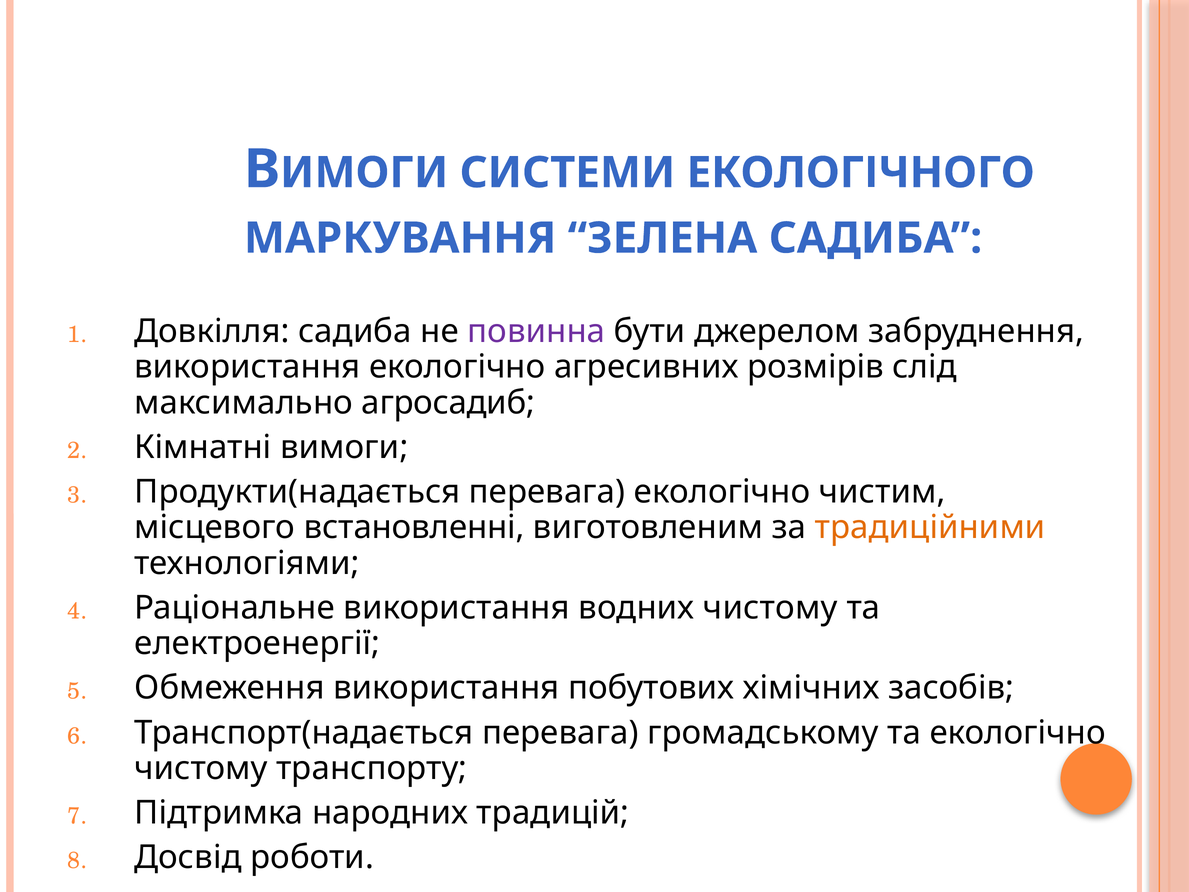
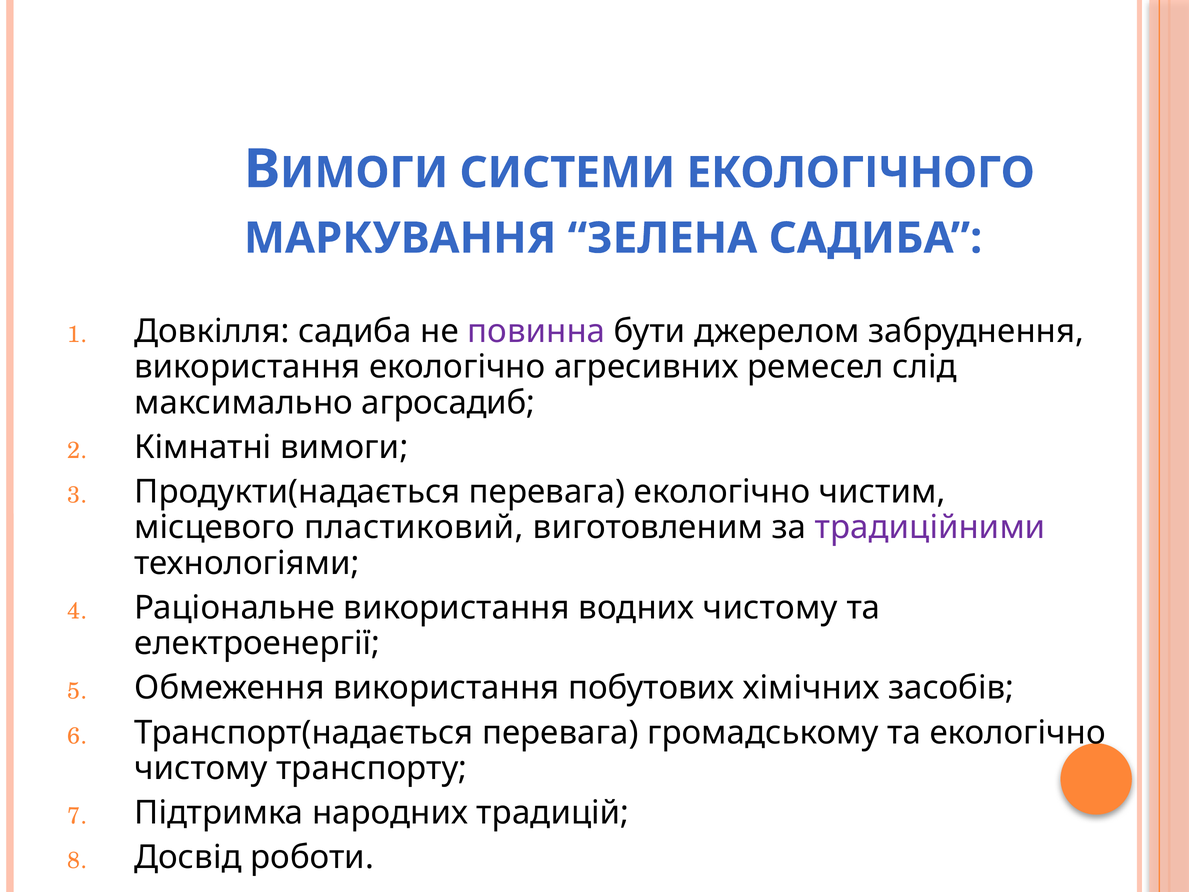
розмірів: розмірів -> ремесел (816, 367)
встановленні: встановленні -> пластиковий (414, 527)
традиційними colour: orange -> purple (930, 527)
